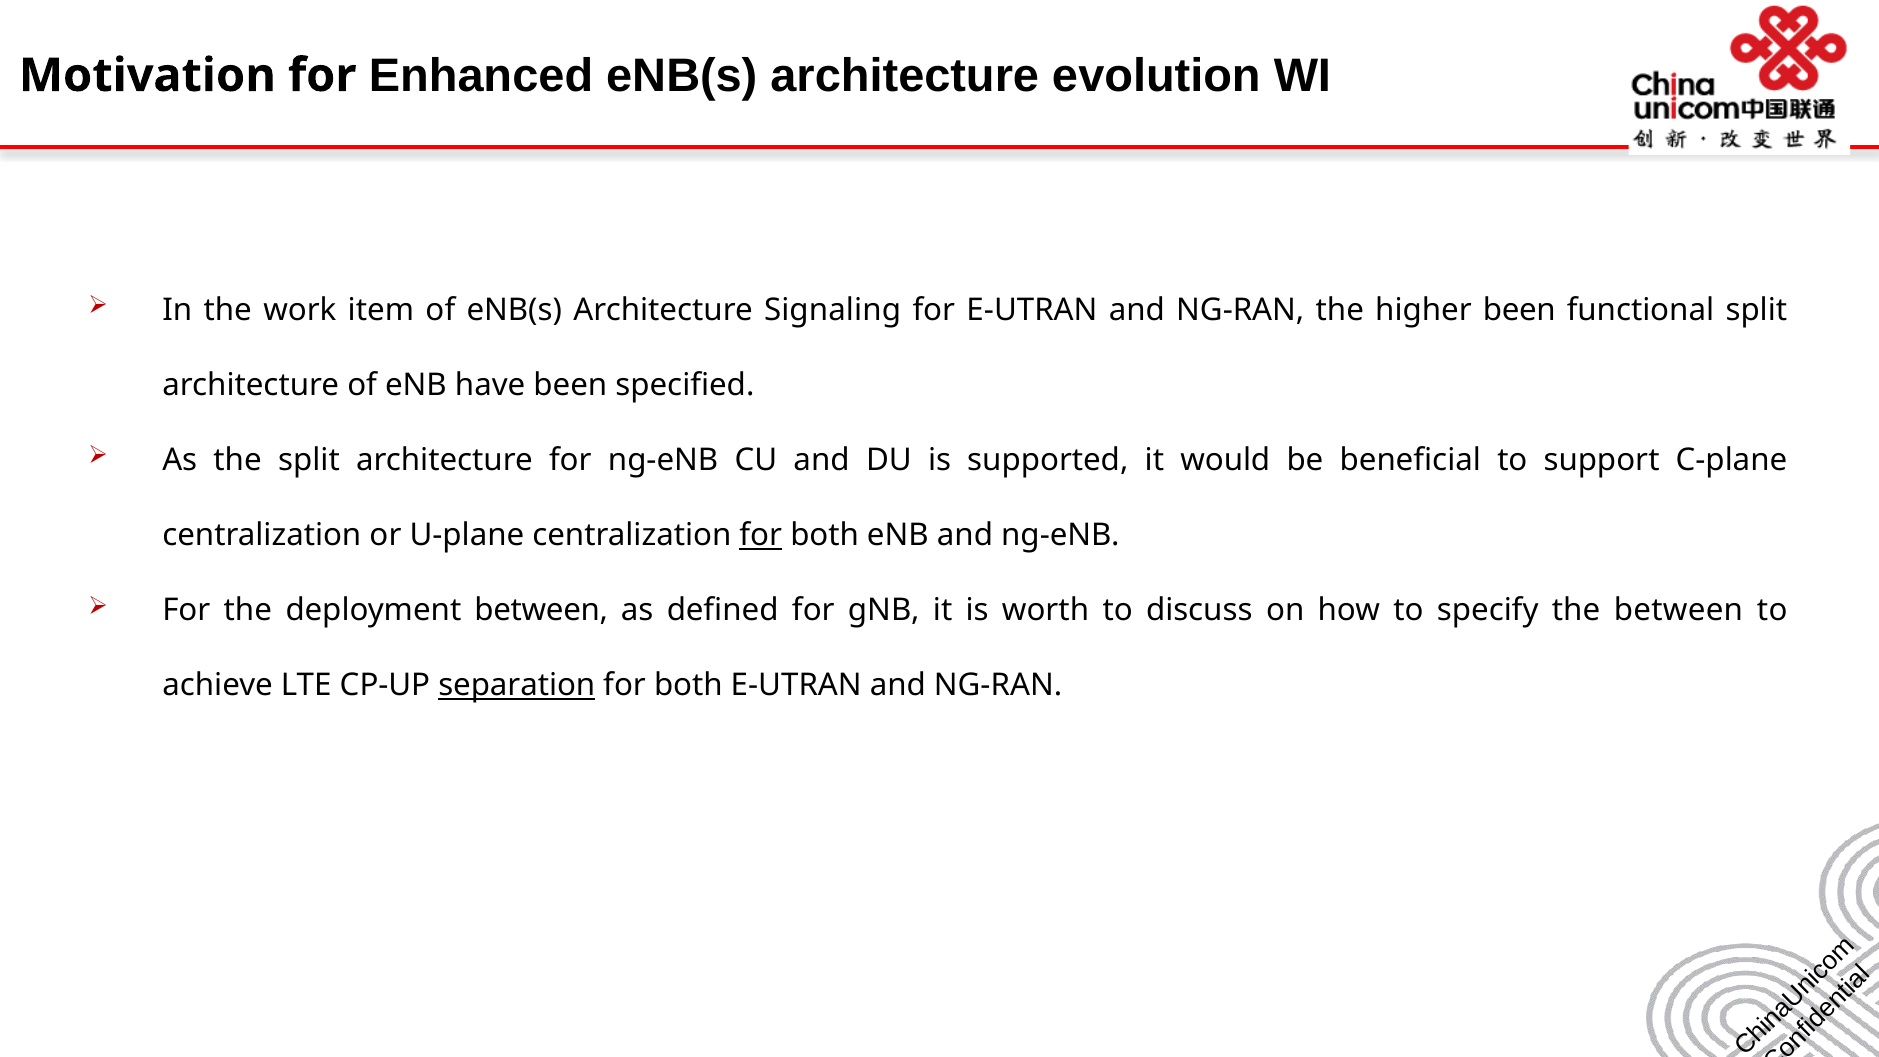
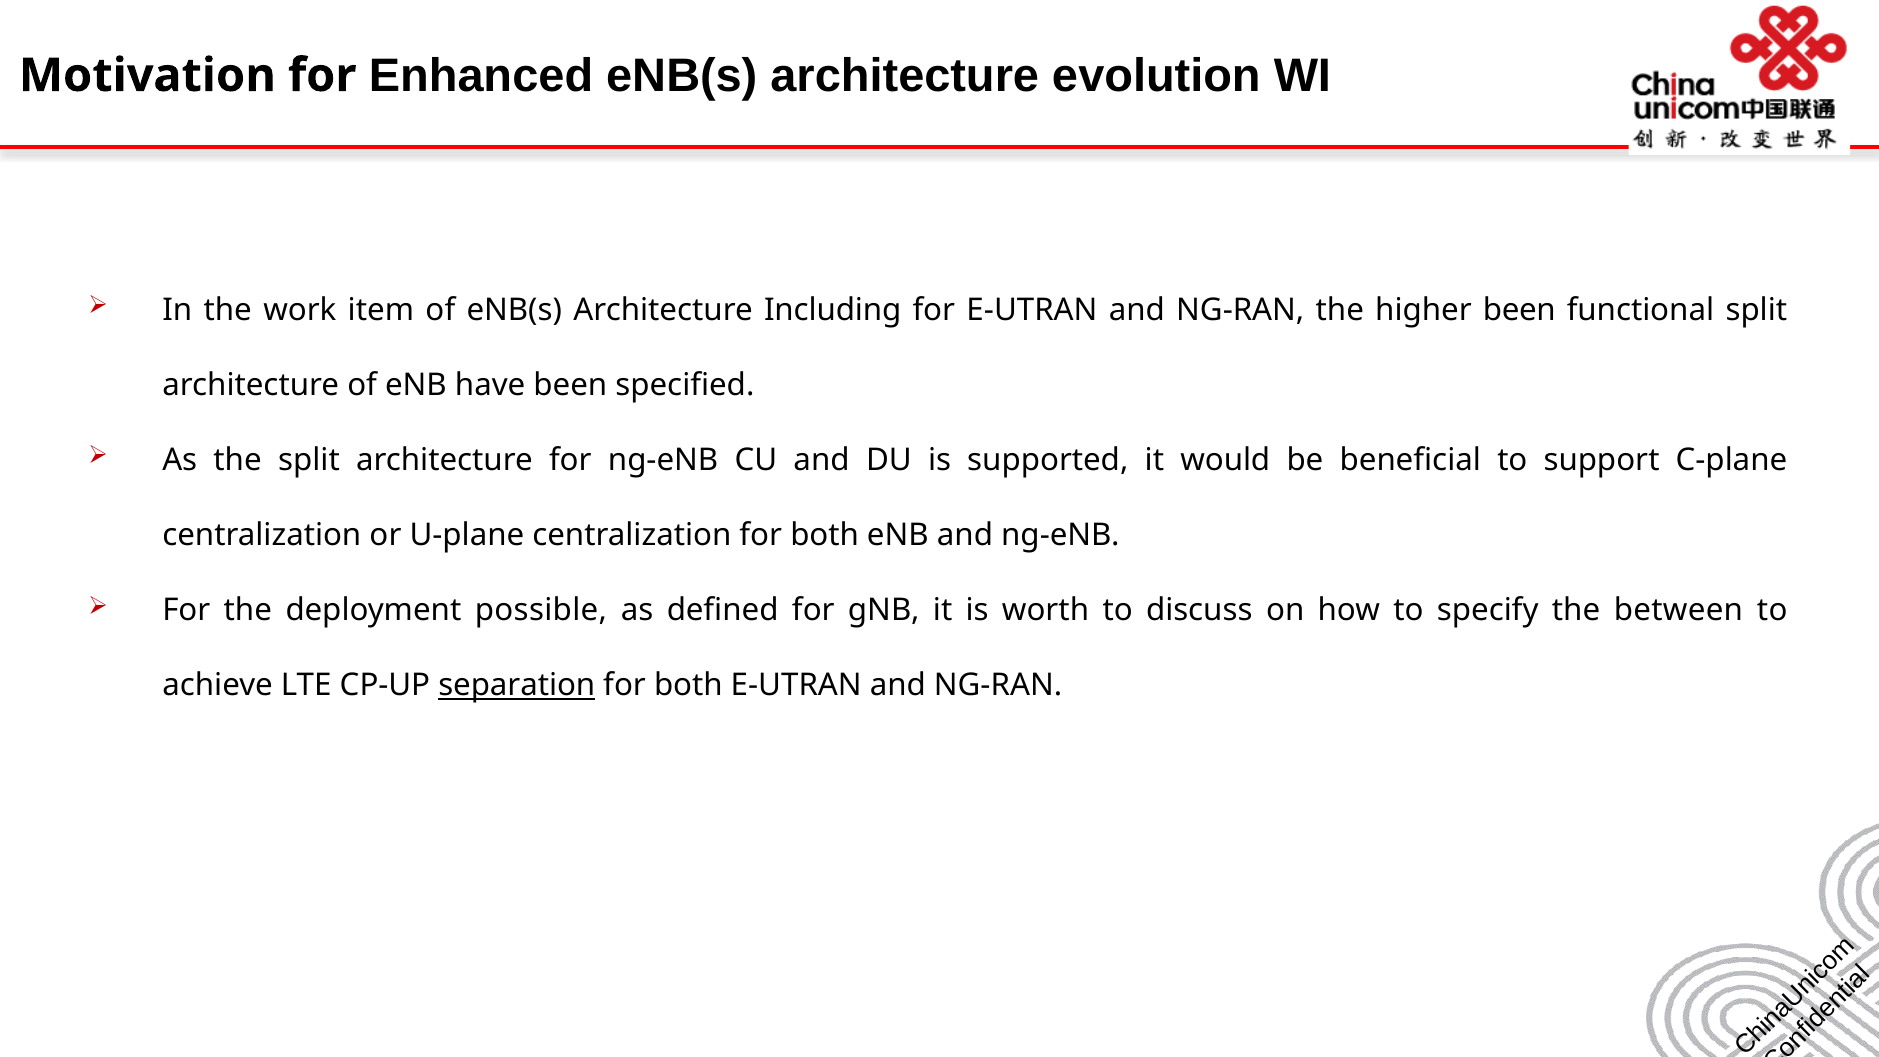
Signaling: Signaling -> Including (833, 310)
for underline: present -> none (761, 535)
deployment between: between -> possible (541, 610)
